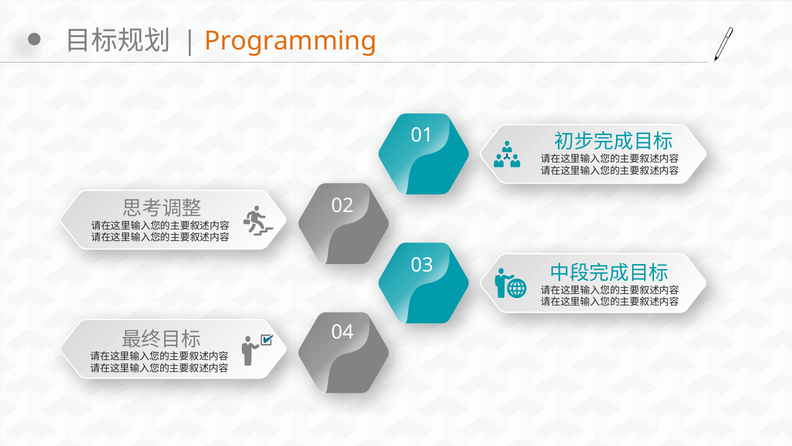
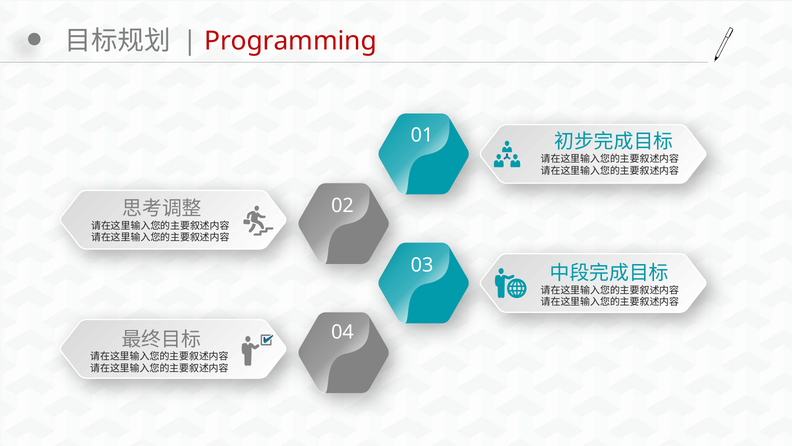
Programming colour: orange -> red (290, 41)
